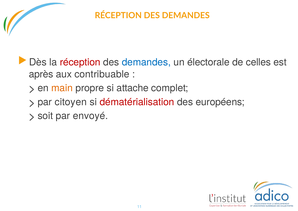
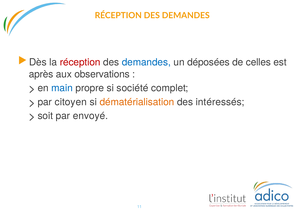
électorale: électorale -> déposées (208, 62)
contribuable: contribuable -> observations (102, 74)
main colour: orange -> blue (62, 88)
attache: attache -> société (132, 88)
dématérialisation colour: red -> orange (137, 102)
européens: européens -> intéressés (220, 102)
